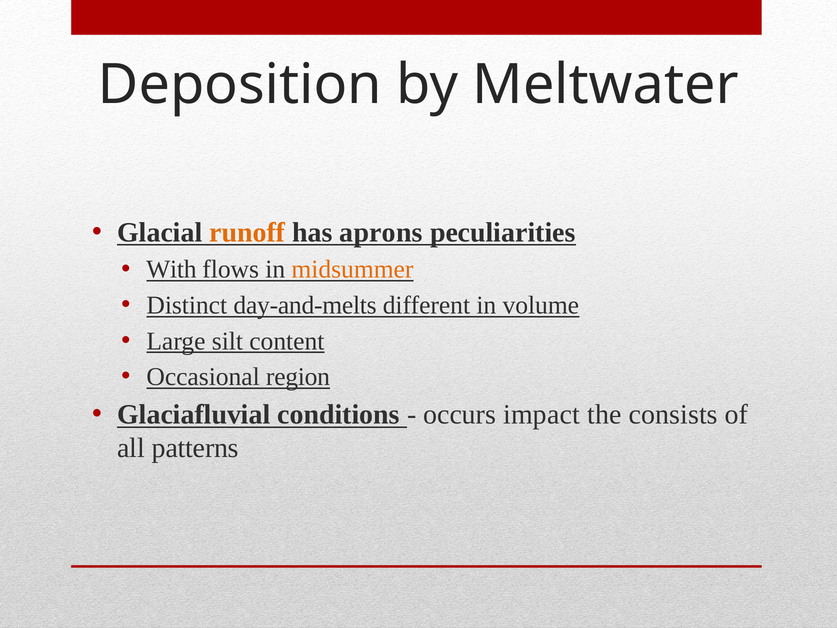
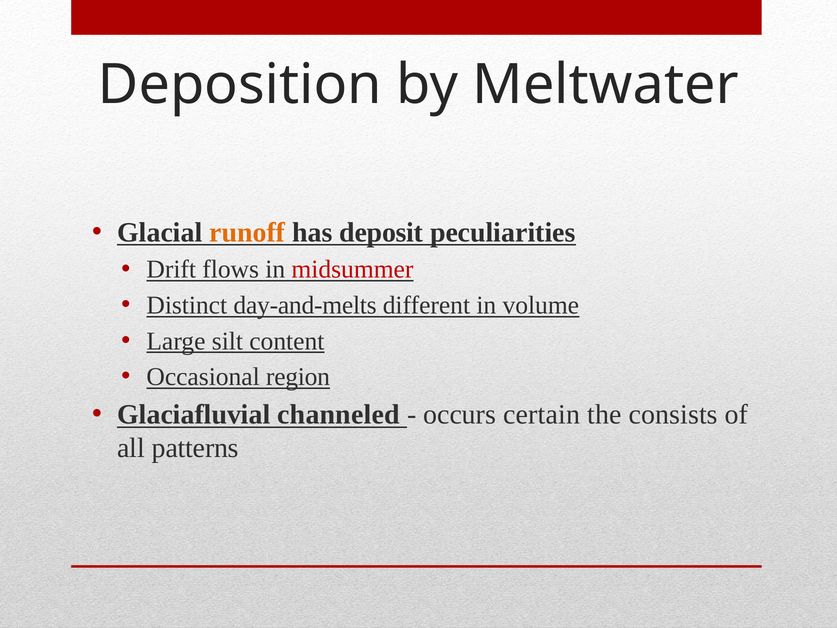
aprons: aprons -> deposit (381, 232)
With: With -> Drift (171, 269)
midsummer colour: orange -> red (352, 269)
conditions: conditions -> channeled (339, 415)
impact: impact -> certain (542, 415)
